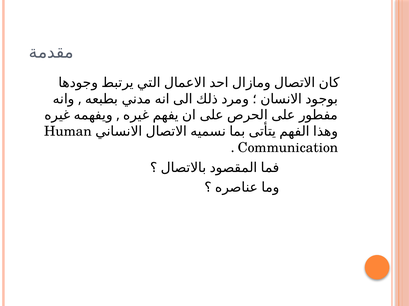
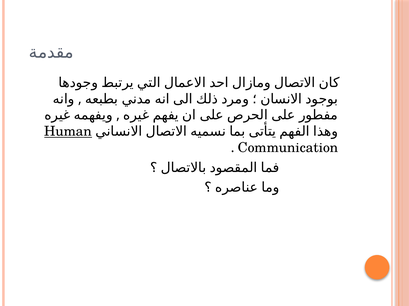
Human underline: none -> present (68, 132)
